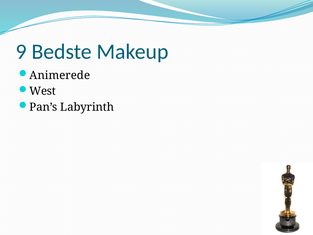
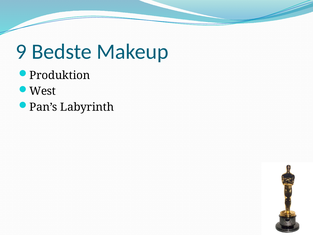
Animerede: Animerede -> Produktion (60, 75)
